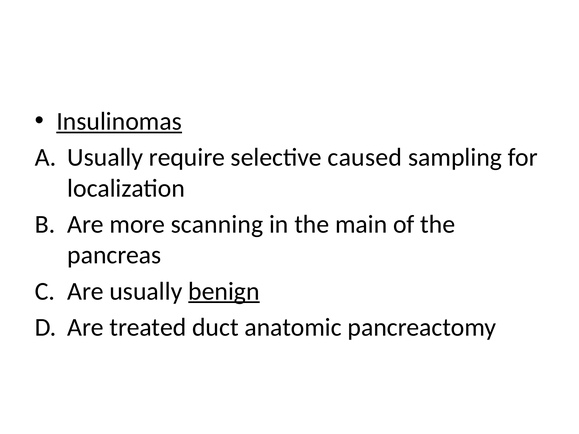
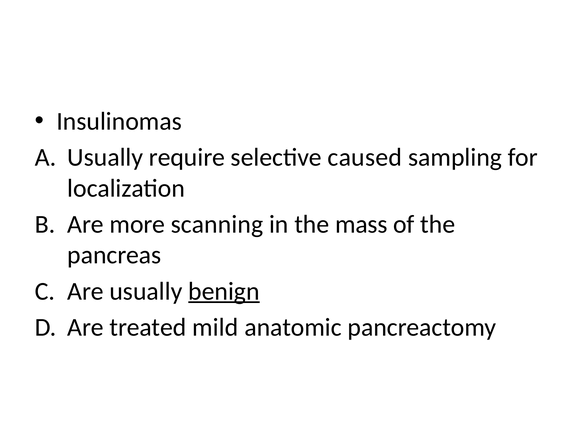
Insulinomas underline: present -> none (119, 121)
main: main -> mass (361, 224)
duct: duct -> mild (215, 327)
